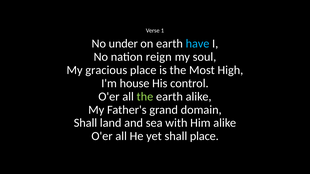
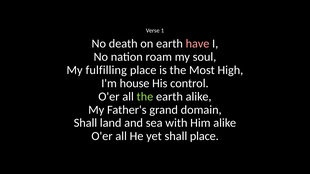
under: under -> death (123, 44)
have colour: light blue -> pink (198, 44)
reign: reign -> roam (159, 57)
gracious: gracious -> fulfilling (106, 70)
